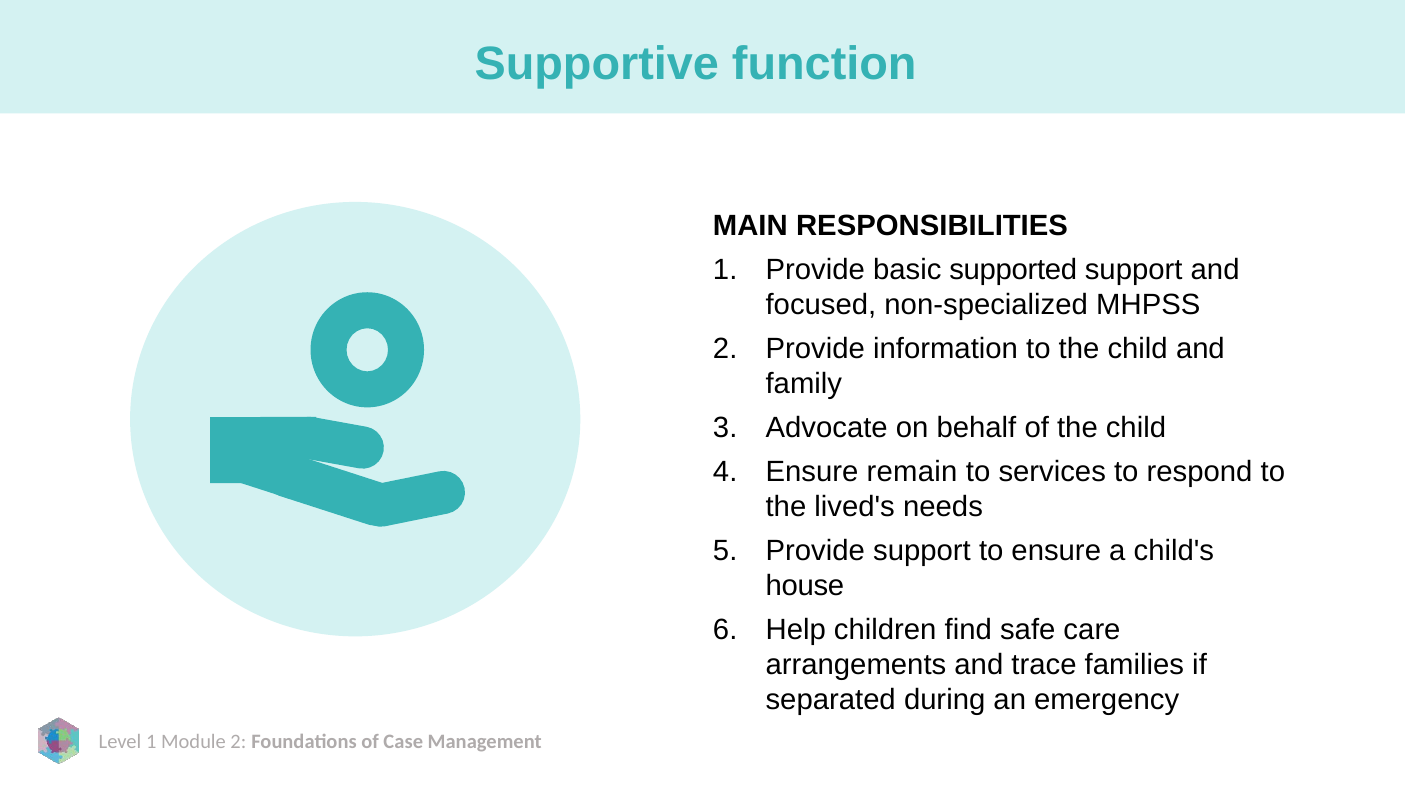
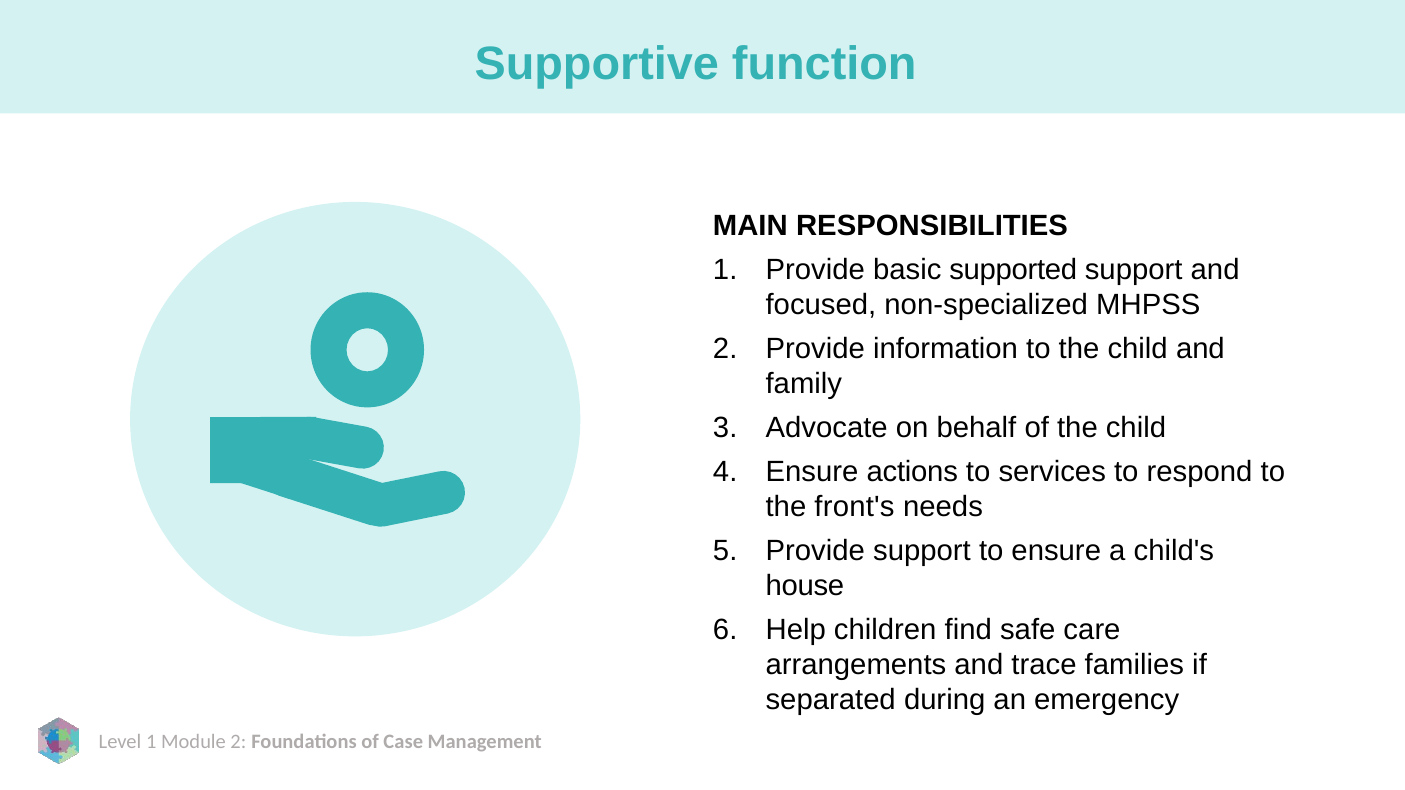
remain: remain -> actions (912, 472)
lived's: lived's -> front's (855, 507)
